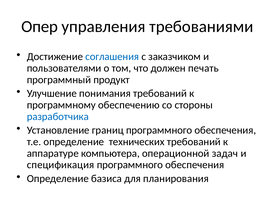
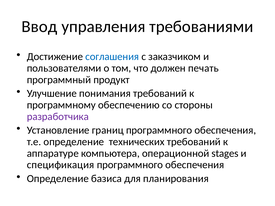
Опер: Опер -> Ввод (39, 27)
разработчика colour: blue -> purple (58, 117)
задач: задач -> stages (225, 153)
